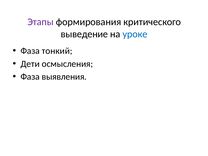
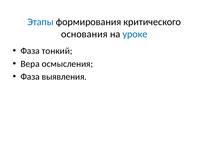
Этапы colour: purple -> blue (40, 22)
выведение: выведение -> основания (84, 34)
Дети: Дети -> Вера (30, 64)
